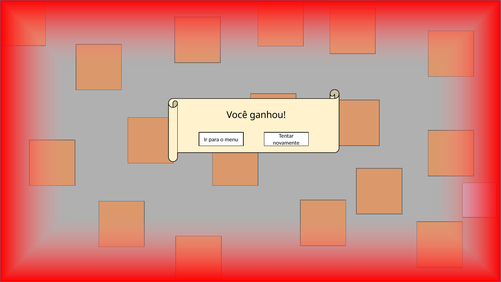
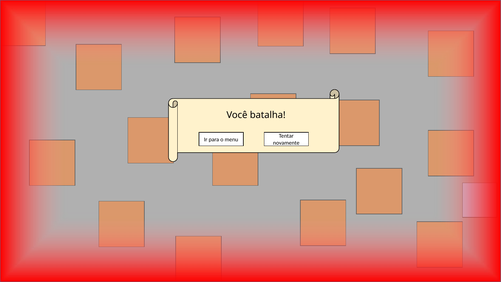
ganhou: ganhou -> batalha (268, 115)
